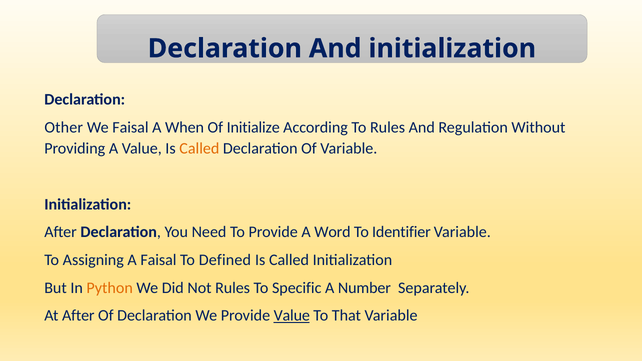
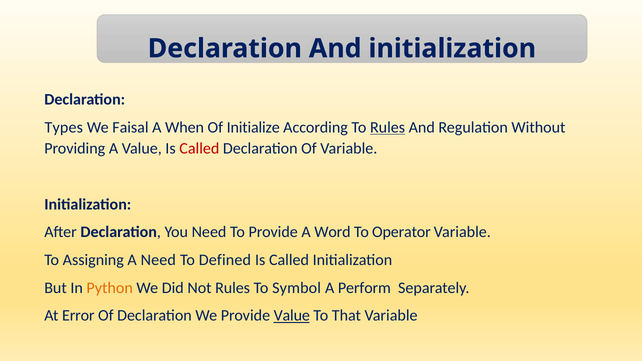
Other: Other -> Types (64, 127)
Rules underline: none -> present (388, 127)
Called colour: orange -> red (199, 149)
Identifier: Identifier -> Operator (401, 232)
A Faisal: Faisal -> Need (158, 260)
Specific: Specific -> Symbol (297, 288)
Number: Number -> Perform (364, 288)
At After: After -> Error (78, 316)
